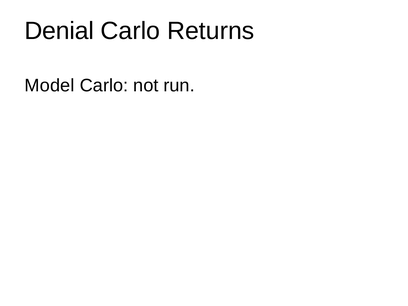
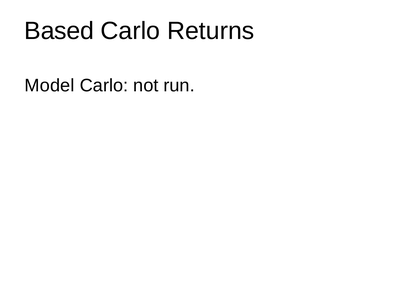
Denial: Denial -> Based (59, 31)
